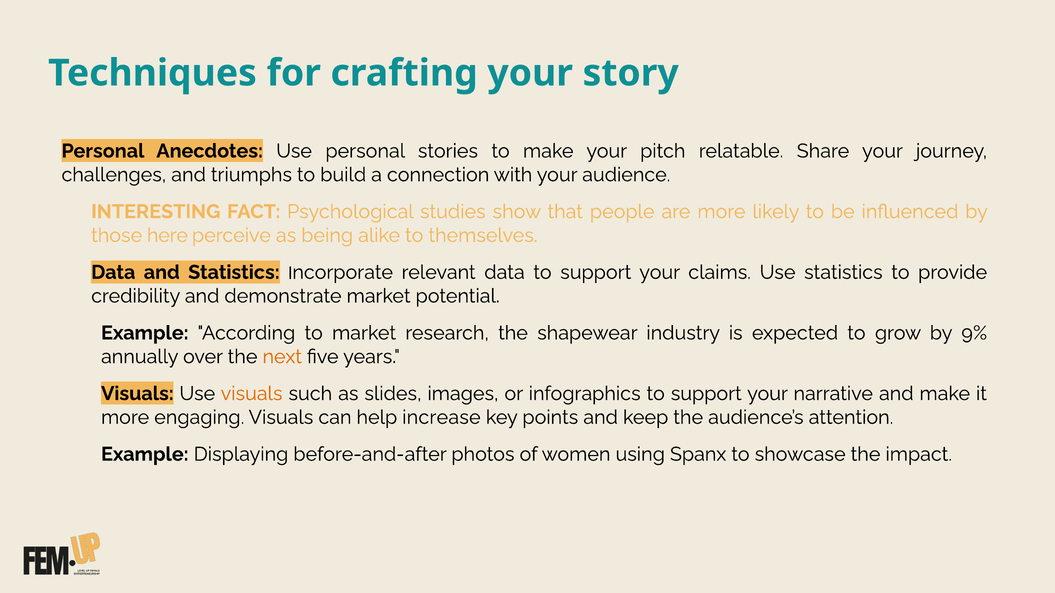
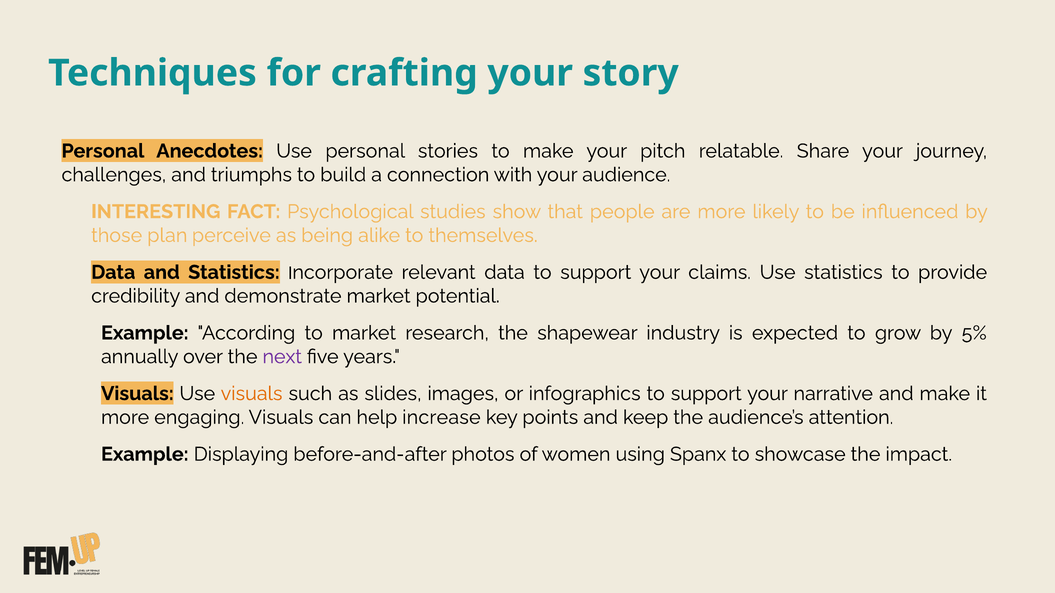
here: here -> plan (167, 236)
9%: 9% -> 5% (974, 333)
next colour: orange -> purple (282, 357)
